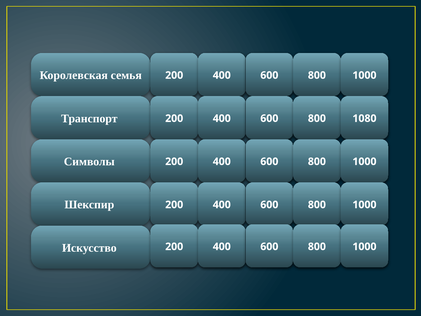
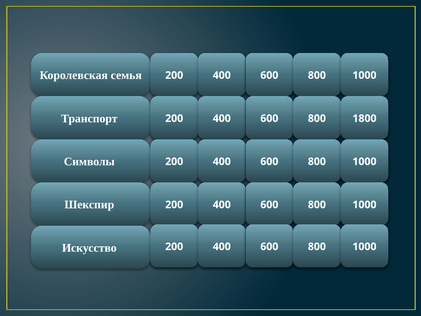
1080: 1080 -> 1800 (364, 118)
